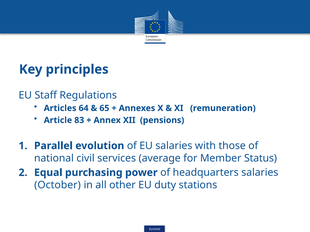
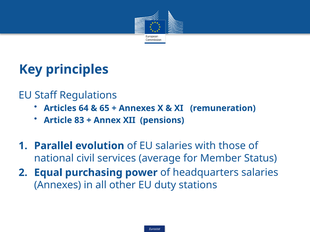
October: October -> Annexes (58, 185)
